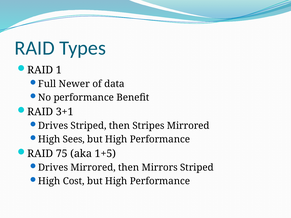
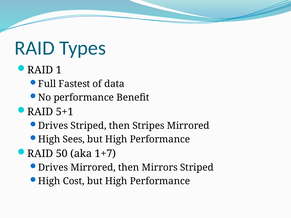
Newer: Newer -> Fastest (74, 84)
3+1: 3+1 -> 5+1 (65, 112)
75: 75 -> 50 (62, 154)
1+5: 1+5 -> 1+7 (105, 154)
